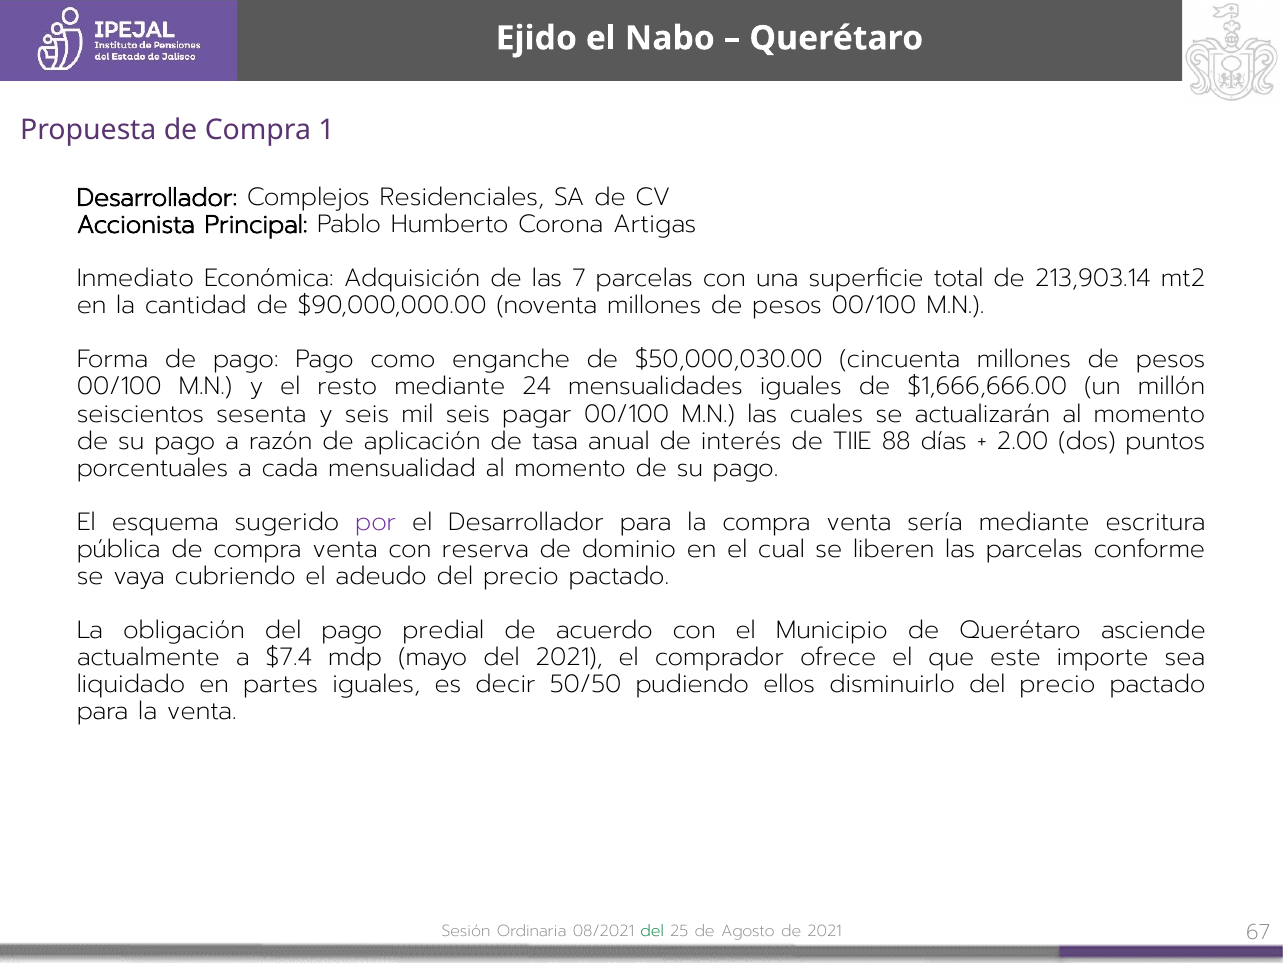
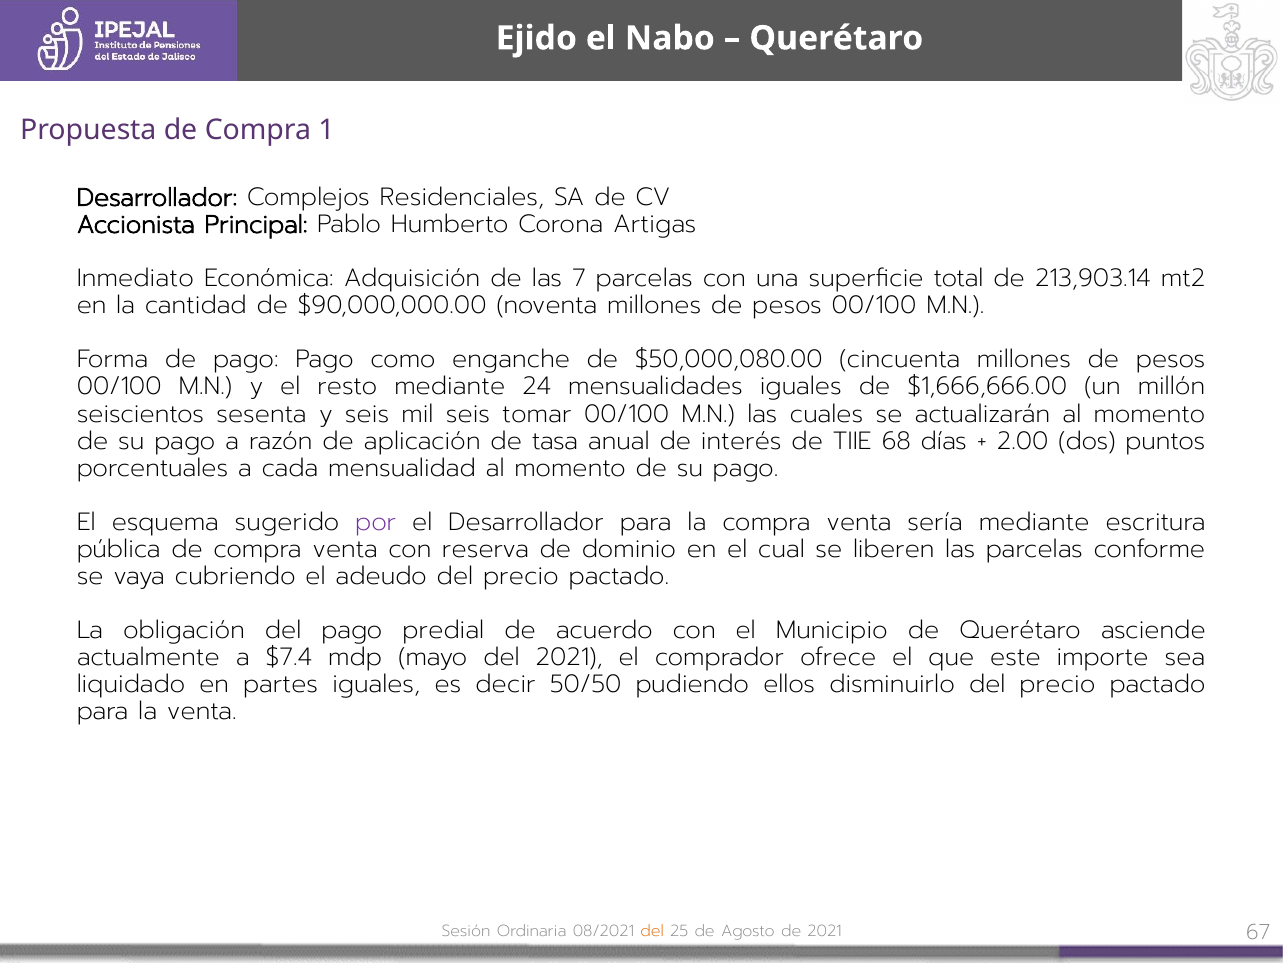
$50,000,030.00: $50,000,030.00 -> $50,000,080.00 (729, 359)
pagar: pagar -> tomar (537, 413)
88: 88 -> 68 (896, 440)
del colour: green -> orange (652, 930)
